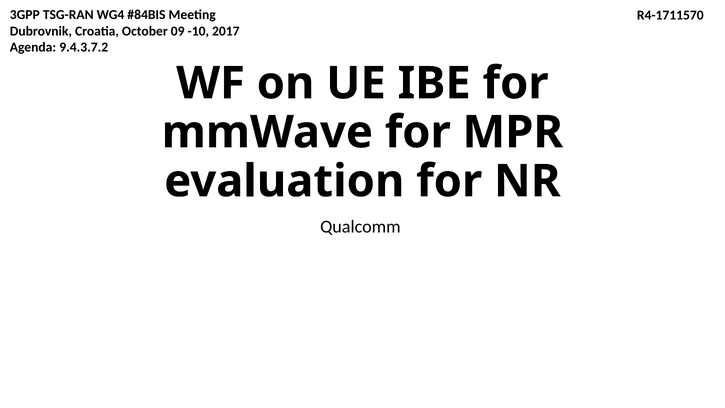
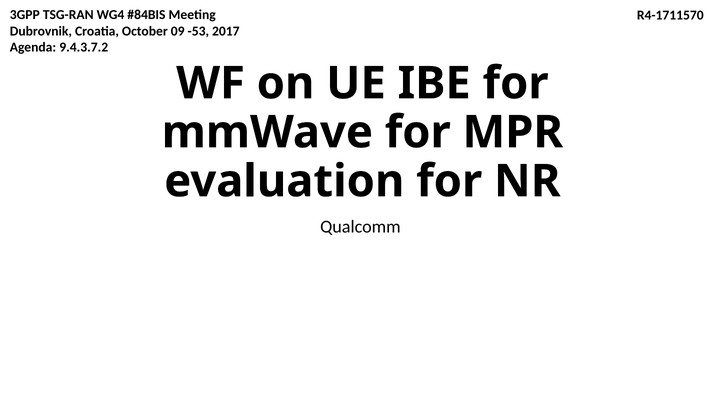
-10: -10 -> -53 (198, 31)
